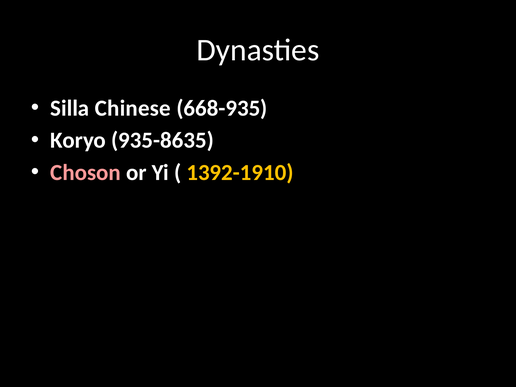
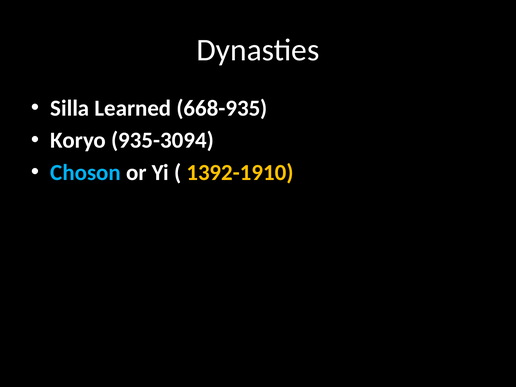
Chinese: Chinese -> Learned (133, 108)
935-8635: 935-8635 -> 935-3094 (162, 140)
Choson colour: pink -> light blue (86, 172)
